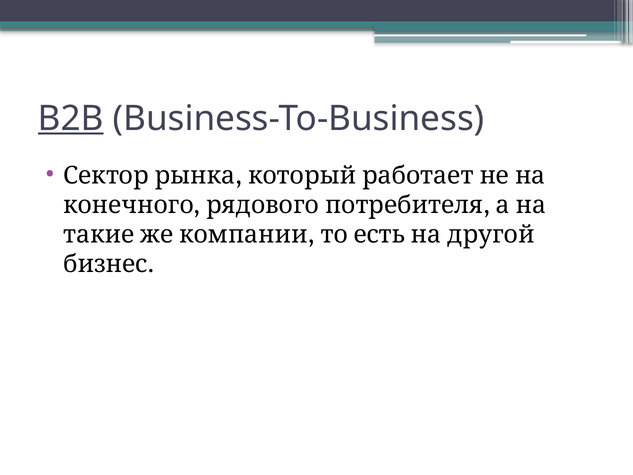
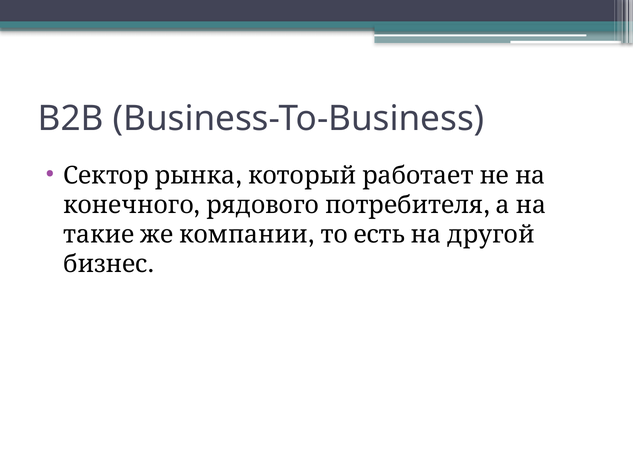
B2B underline: present -> none (71, 118)
